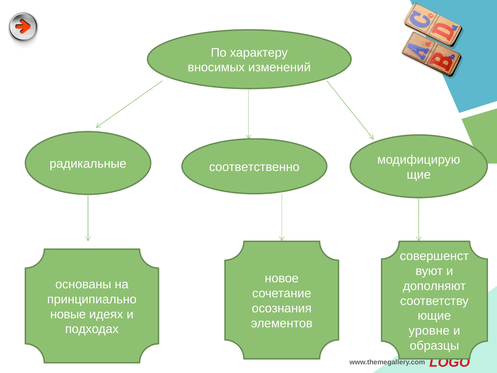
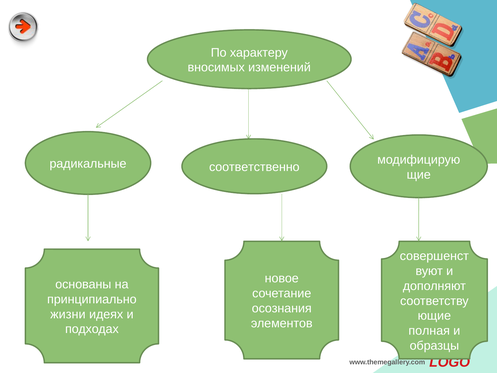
новые: новые -> жизни (68, 314)
уровне: уровне -> полная (429, 331)
